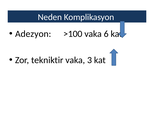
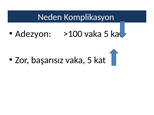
>100 vaka 6: 6 -> 5 (106, 34)
tekniktir: tekniktir -> başarısız (47, 60)
3: 3 -> 5 (90, 60)
